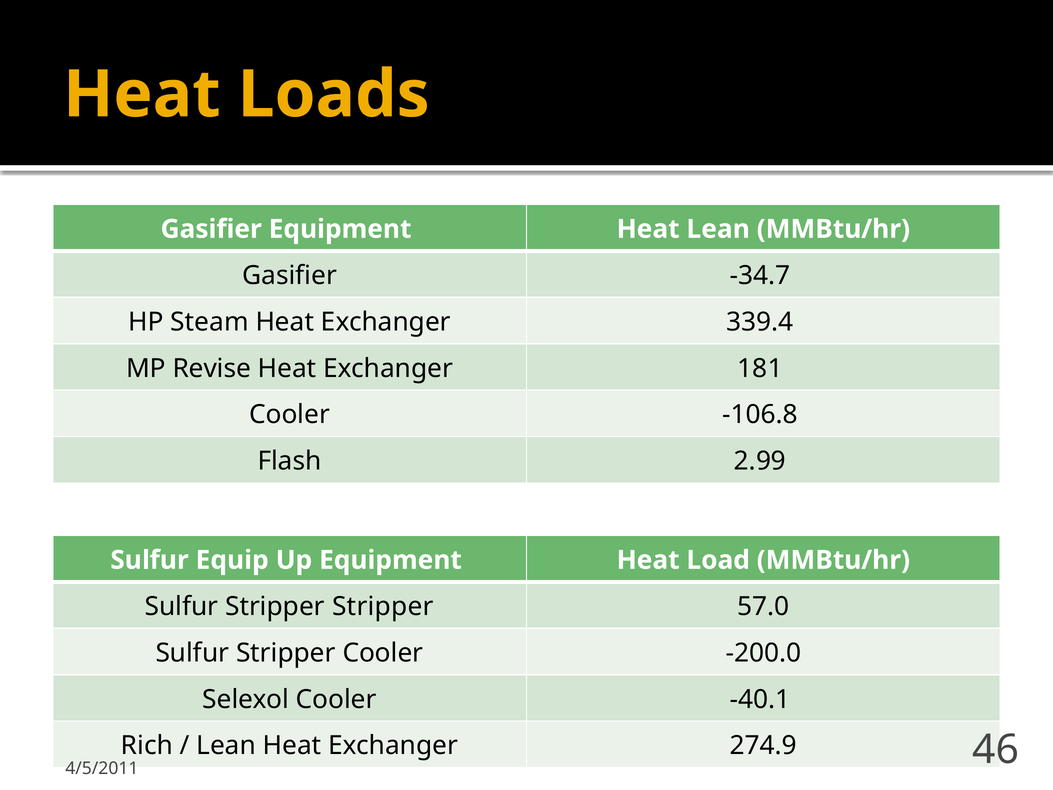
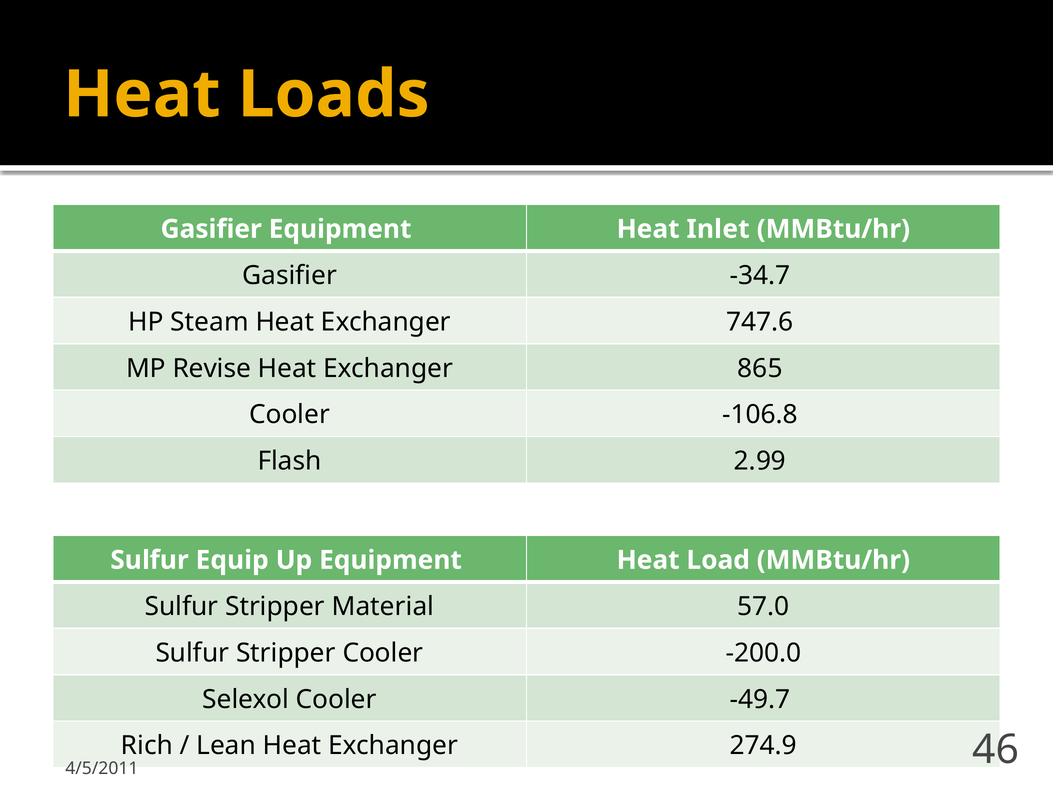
Heat Lean: Lean -> Inlet (718, 229)
339.4: 339.4 -> 747.6 (760, 322)
181: 181 -> 865 (760, 368)
Stripper Stripper: Stripper -> Material (383, 606)
-40.1: -40.1 -> -49.7 (760, 699)
